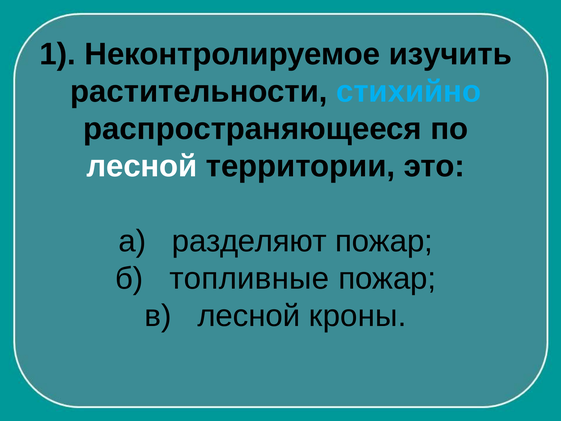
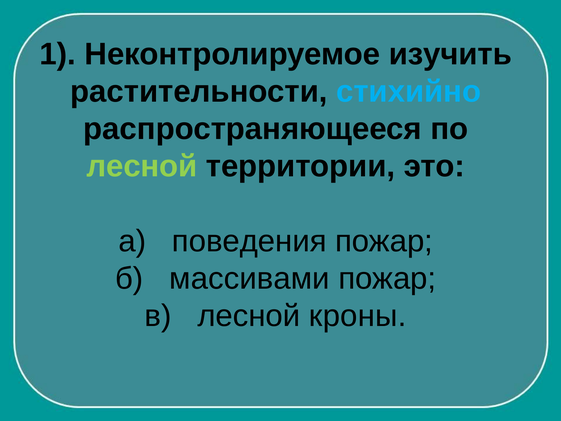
лесной colour: white -> light green (142, 166)
разделяют: разделяют -> поведения (249, 241)
топливные: топливные -> массивами (249, 278)
